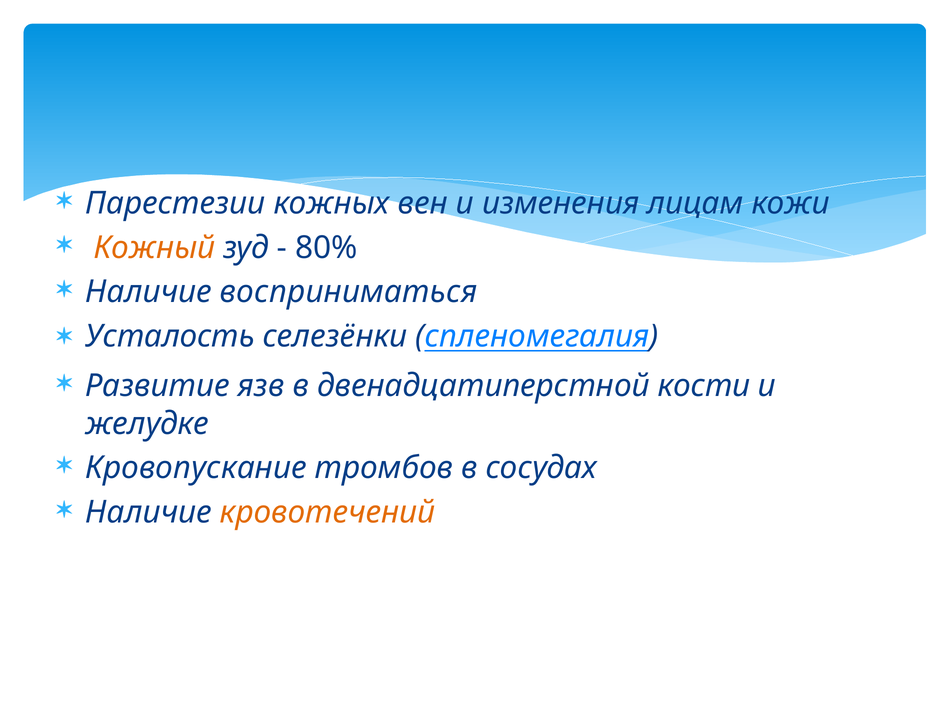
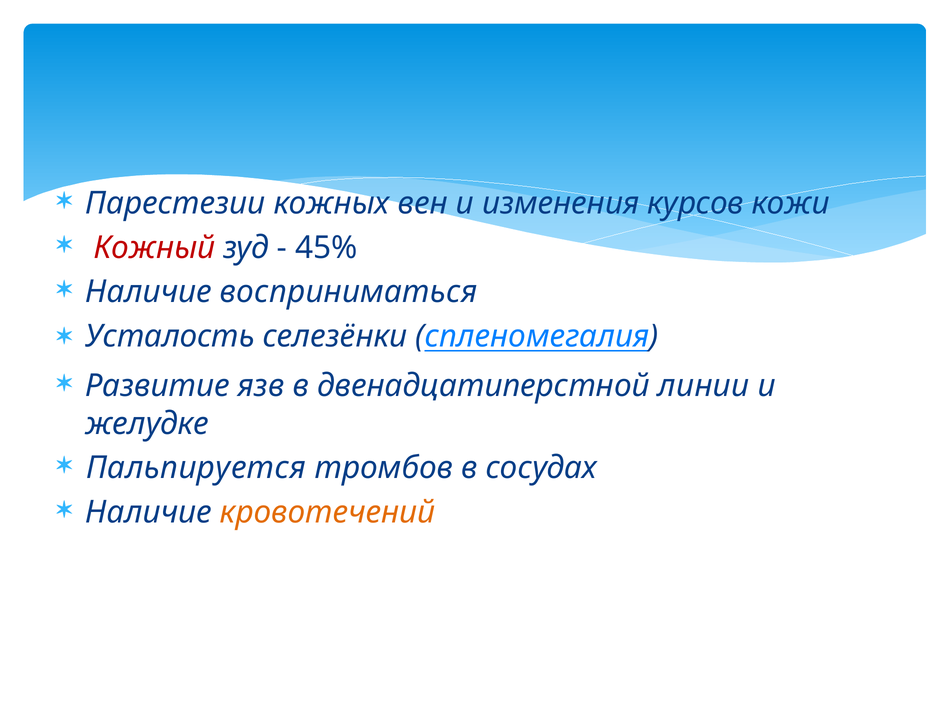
лицам: лицам -> курсов (696, 203)
Кожный colour: orange -> red (154, 248)
80%: 80% -> 45% (326, 248)
кости: кости -> линии (704, 386)
Кровопускание: Кровопускание -> Пальпируется (196, 468)
